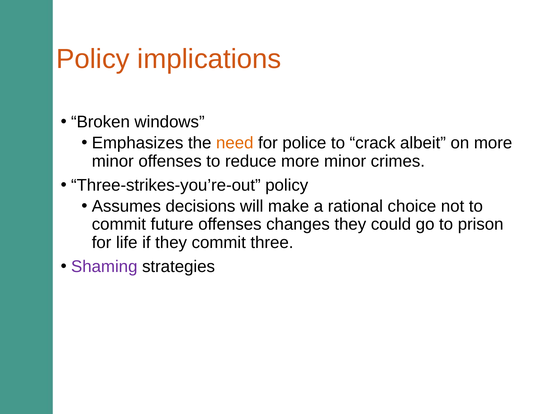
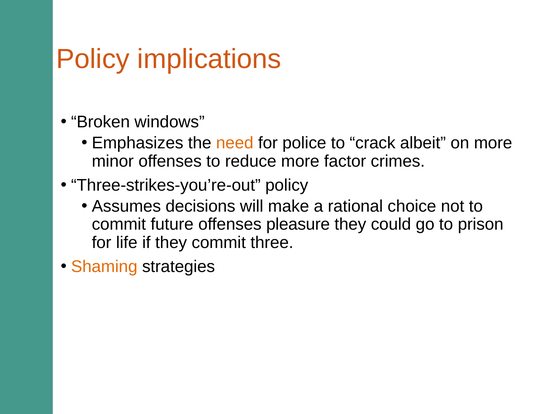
reduce more minor: minor -> factor (345, 161)
changes: changes -> pleasure (298, 224)
Shaming colour: purple -> orange (104, 267)
